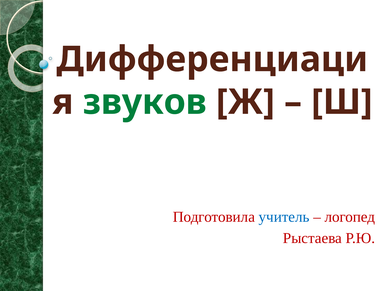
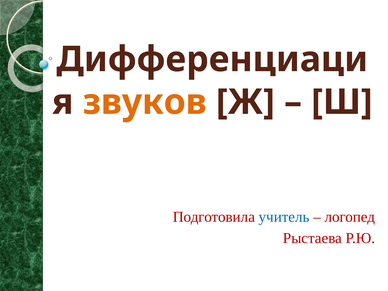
звуков colour: green -> orange (145, 102)
